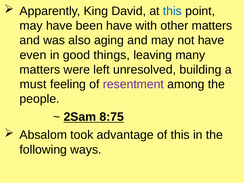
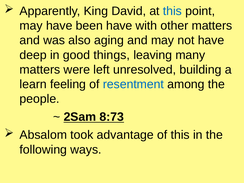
even: even -> deep (33, 55)
must: must -> learn (33, 84)
resentment colour: purple -> blue (133, 84)
8:75: 8:75 -> 8:73 (112, 117)
